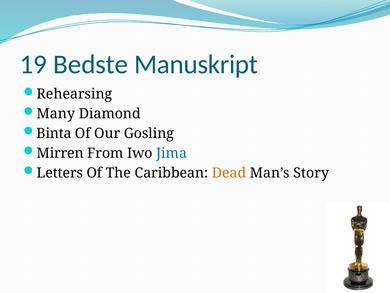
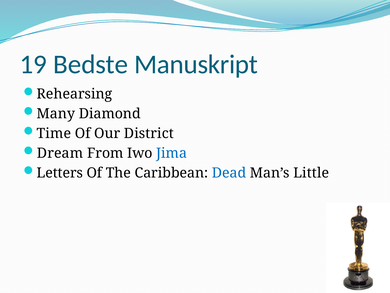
Binta: Binta -> Time (54, 133)
Gosling: Gosling -> District (149, 133)
Mirren: Mirren -> Dream (60, 153)
Dead colour: orange -> blue (229, 173)
Story: Story -> Little (311, 173)
